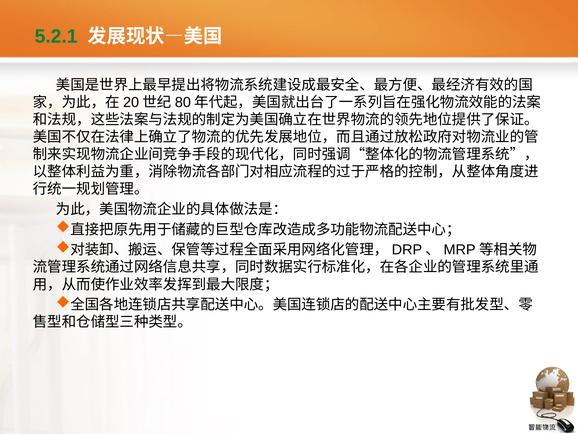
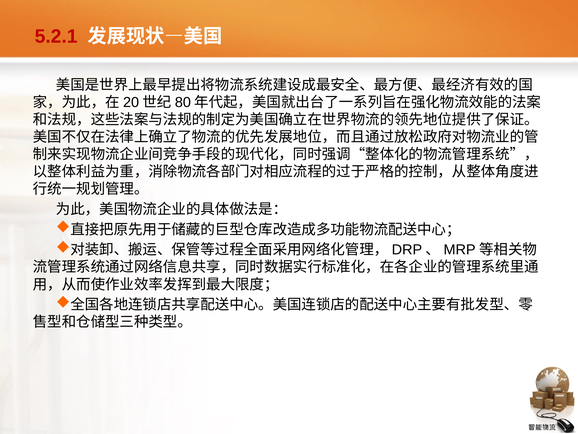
5.2.1 colour: green -> red (56, 36)
